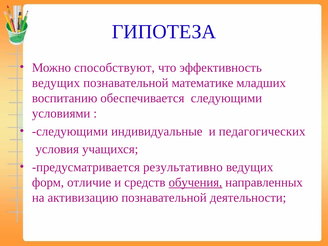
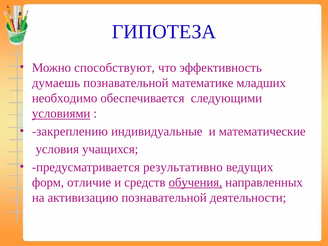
ведущих: ведущих -> думаешь (56, 83)
воспитанию: воспитанию -> необходимо (65, 98)
условиями underline: none -> present (61, 114)
следующими: следующими -> закреплению (70, 131)
педагогических: педагогических -> математические (262, 131)
